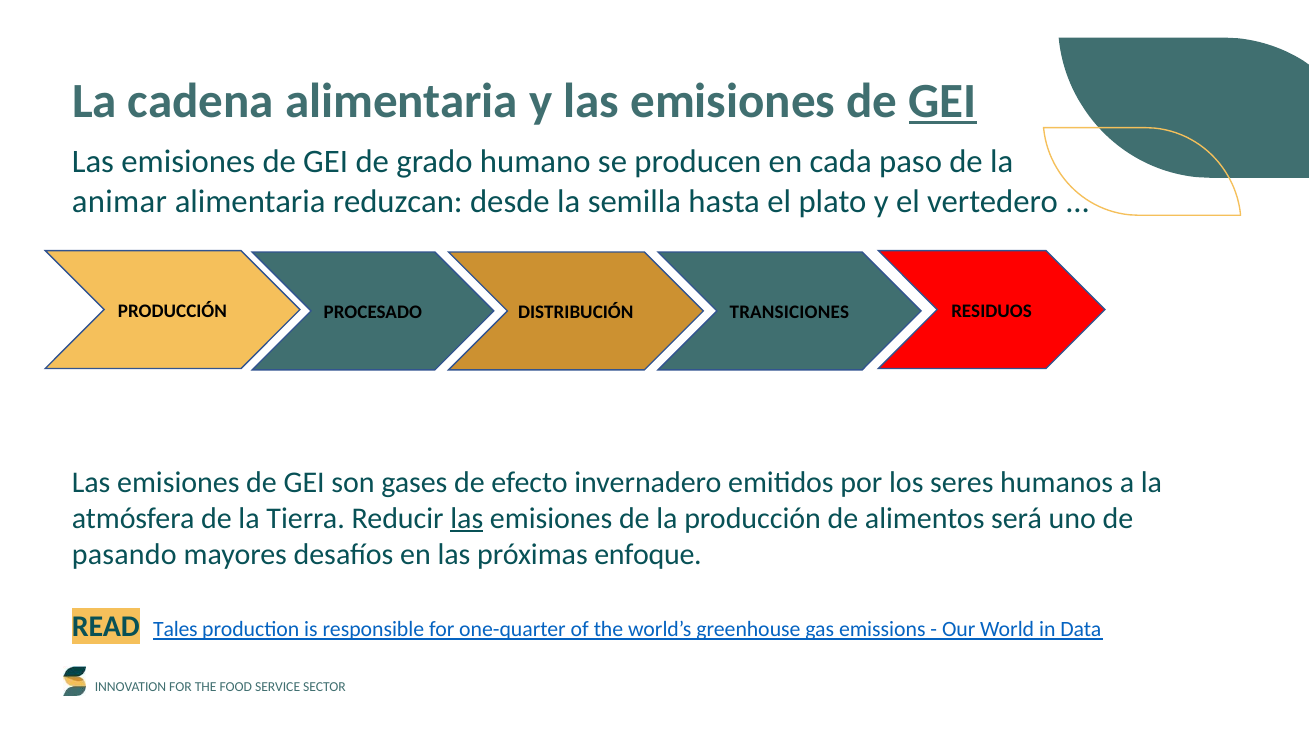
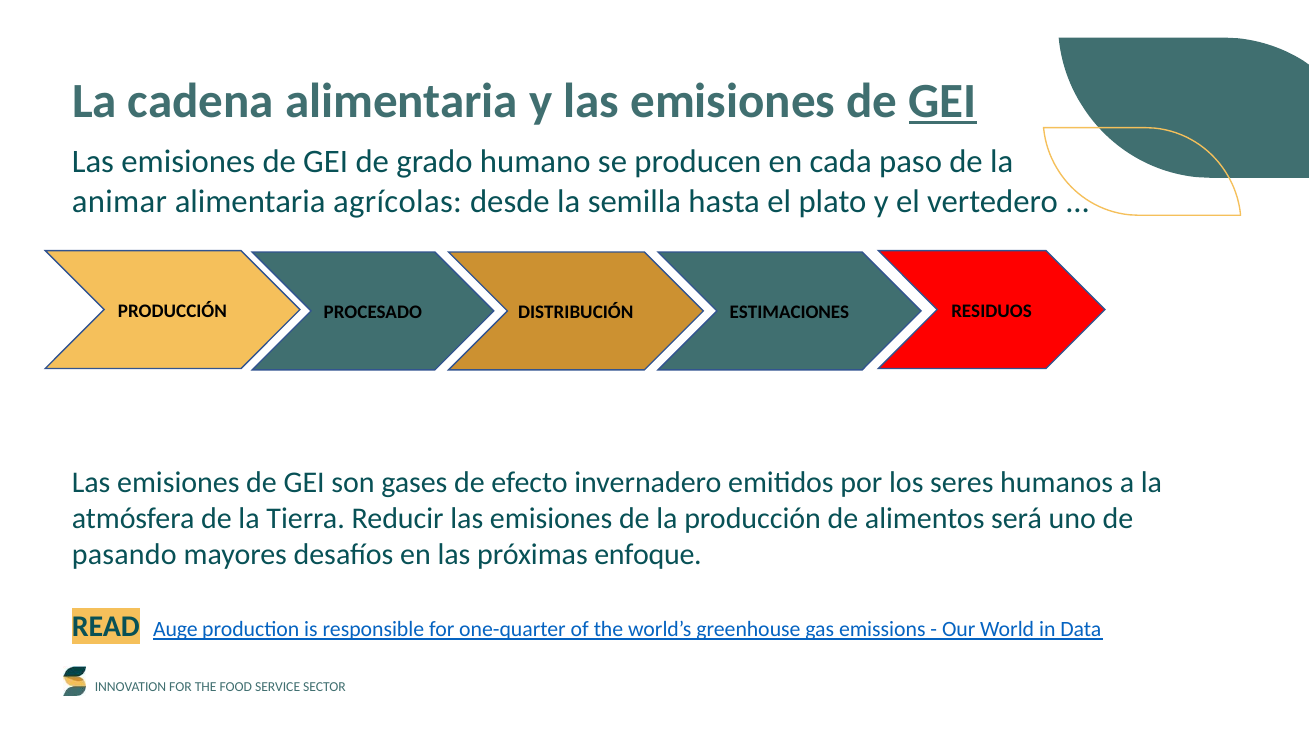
reduzcan: reduzcan -> agrícolas (398, 201)
TRANSICIONES: TRANSICIONES -> ESTIMACIONES (789, 312)
las underline: present -> none (467, 518)
Tales: Tales -> Auge (175, 629)
